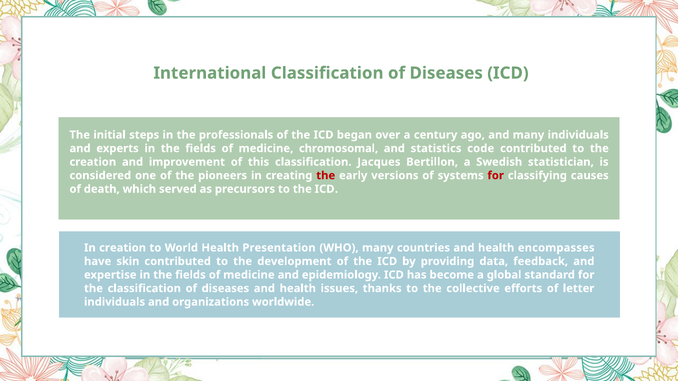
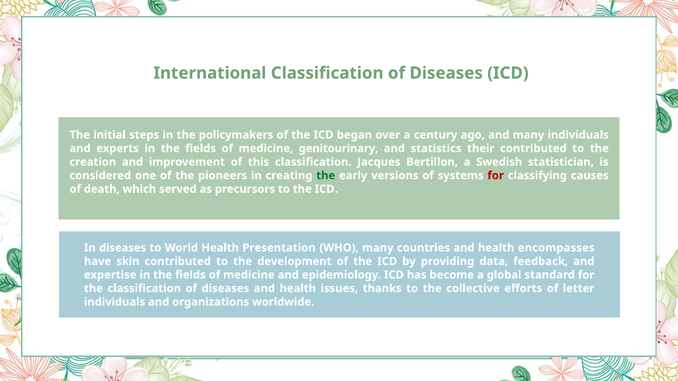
professionals: professionals -> policymakers (236, 135)
chromosomal: chromosomal -> genitourinary (339, 149)
code: code -> their (481, 149)
the colour: red -> green (326, 176)
In creation: creation -> diseases (123, 248)
